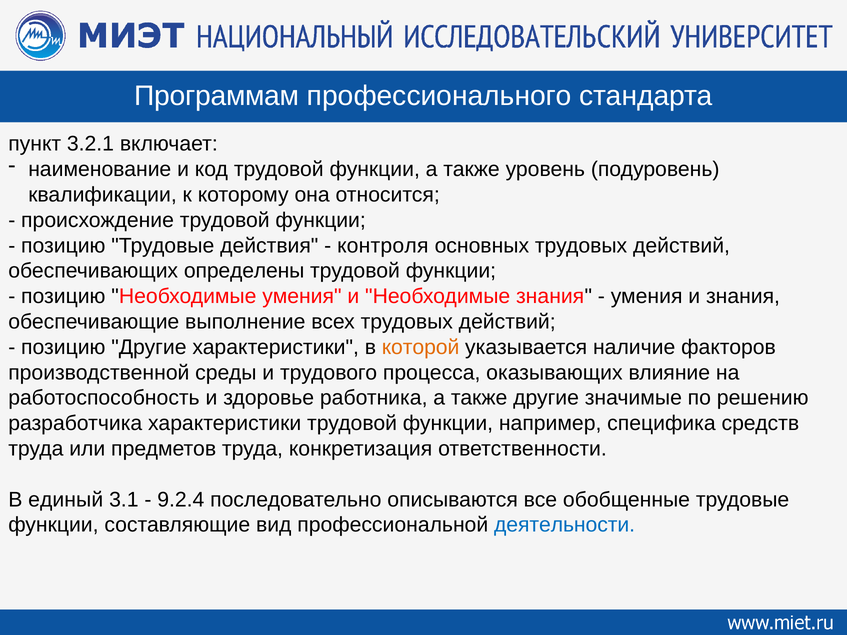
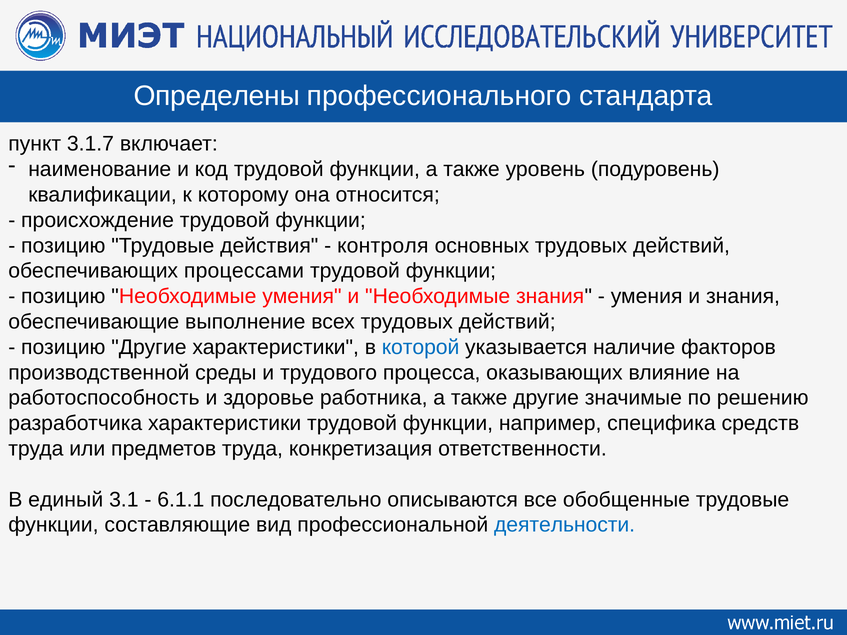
Программам: Программам -> Определены (217, 96)
3.2.1: 3.2.1 -> 3.1.7 (90, 144)
определены: определены -> процессами (244, 271)
которой colour: orange -> blue (421, 347)
9.2.4: 9.2.4 -> 6.1.1 (181, 500)
